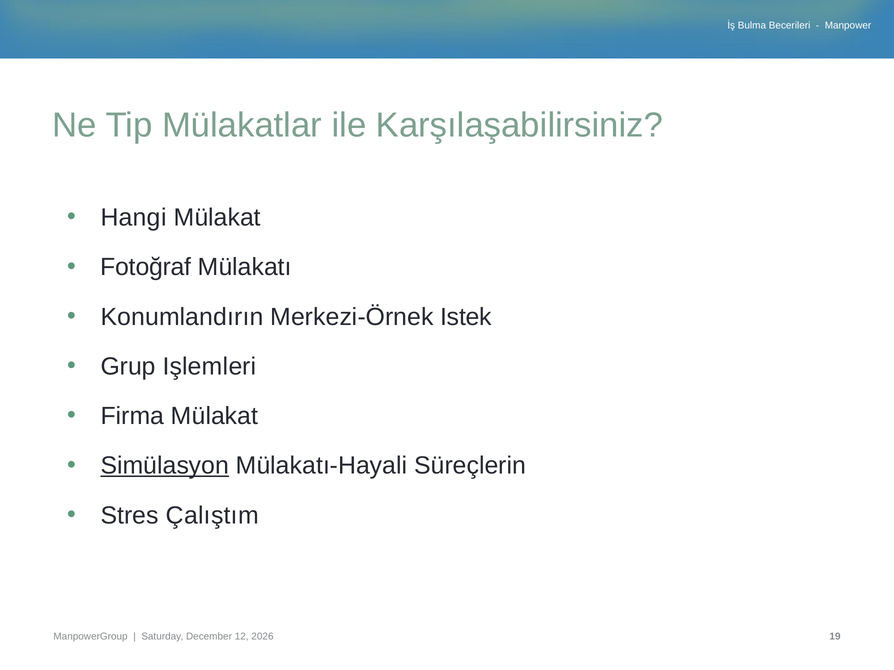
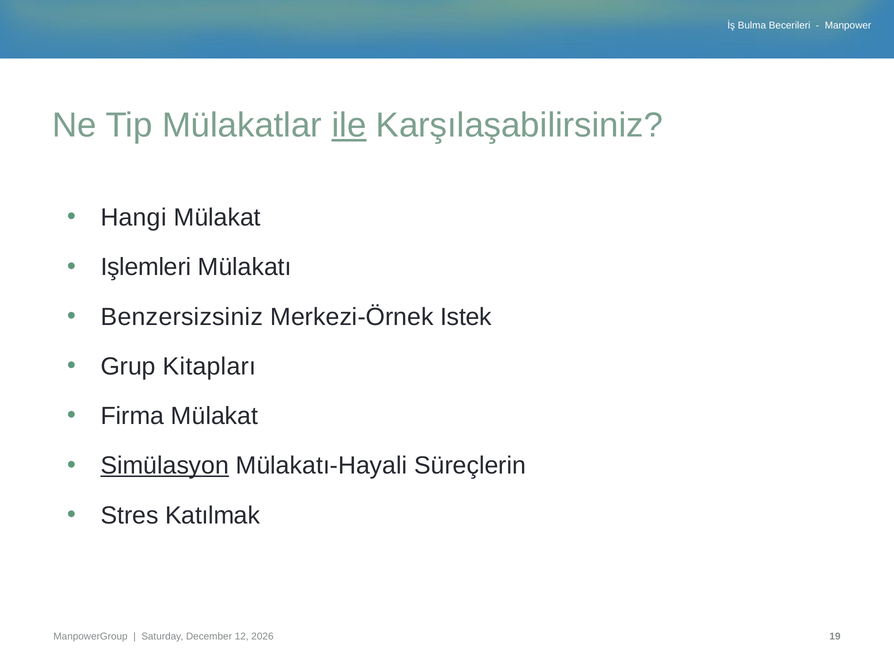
ile underline: none -> present (349, 125)
Fotoğraf: Fotoğraf -> Işlemleri (146, 267)
Konumlandırın: Konumlandırın -> Benzersizsiniz (182, 317)
Işlemleri: Işlemleri -> Kitapları (210, 367)
Çalıştım: Çalıştım -> Katılmak (213, 516)
